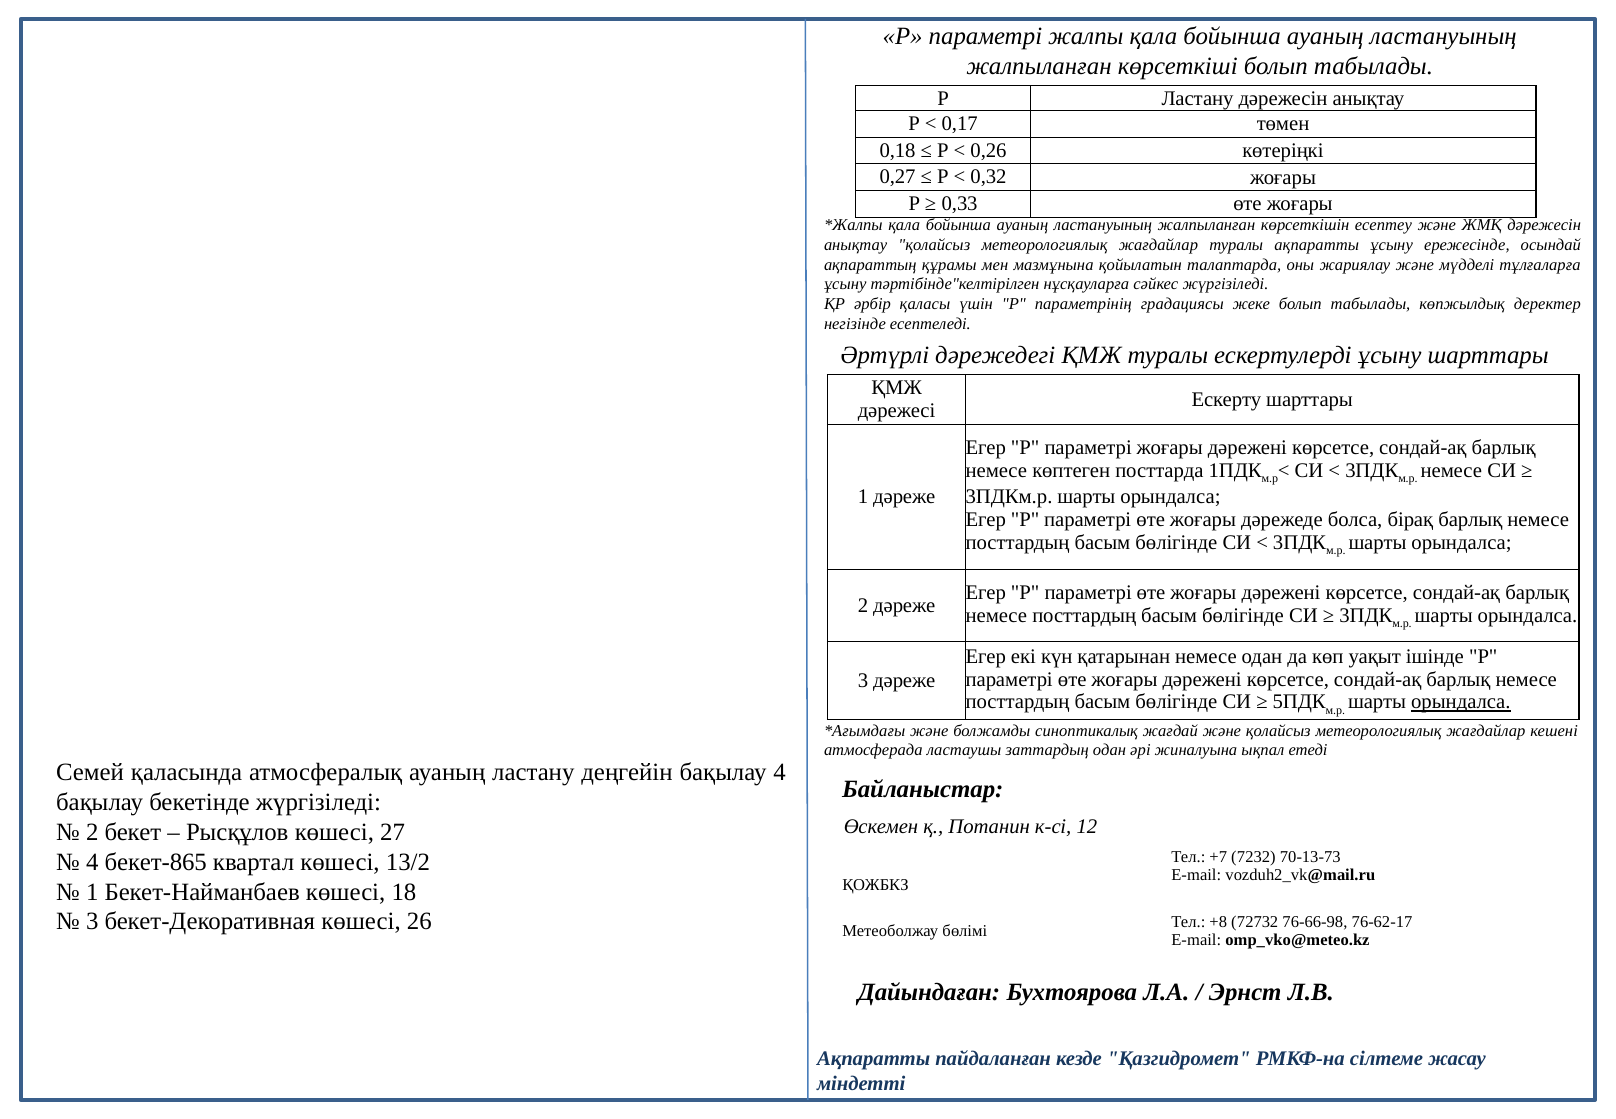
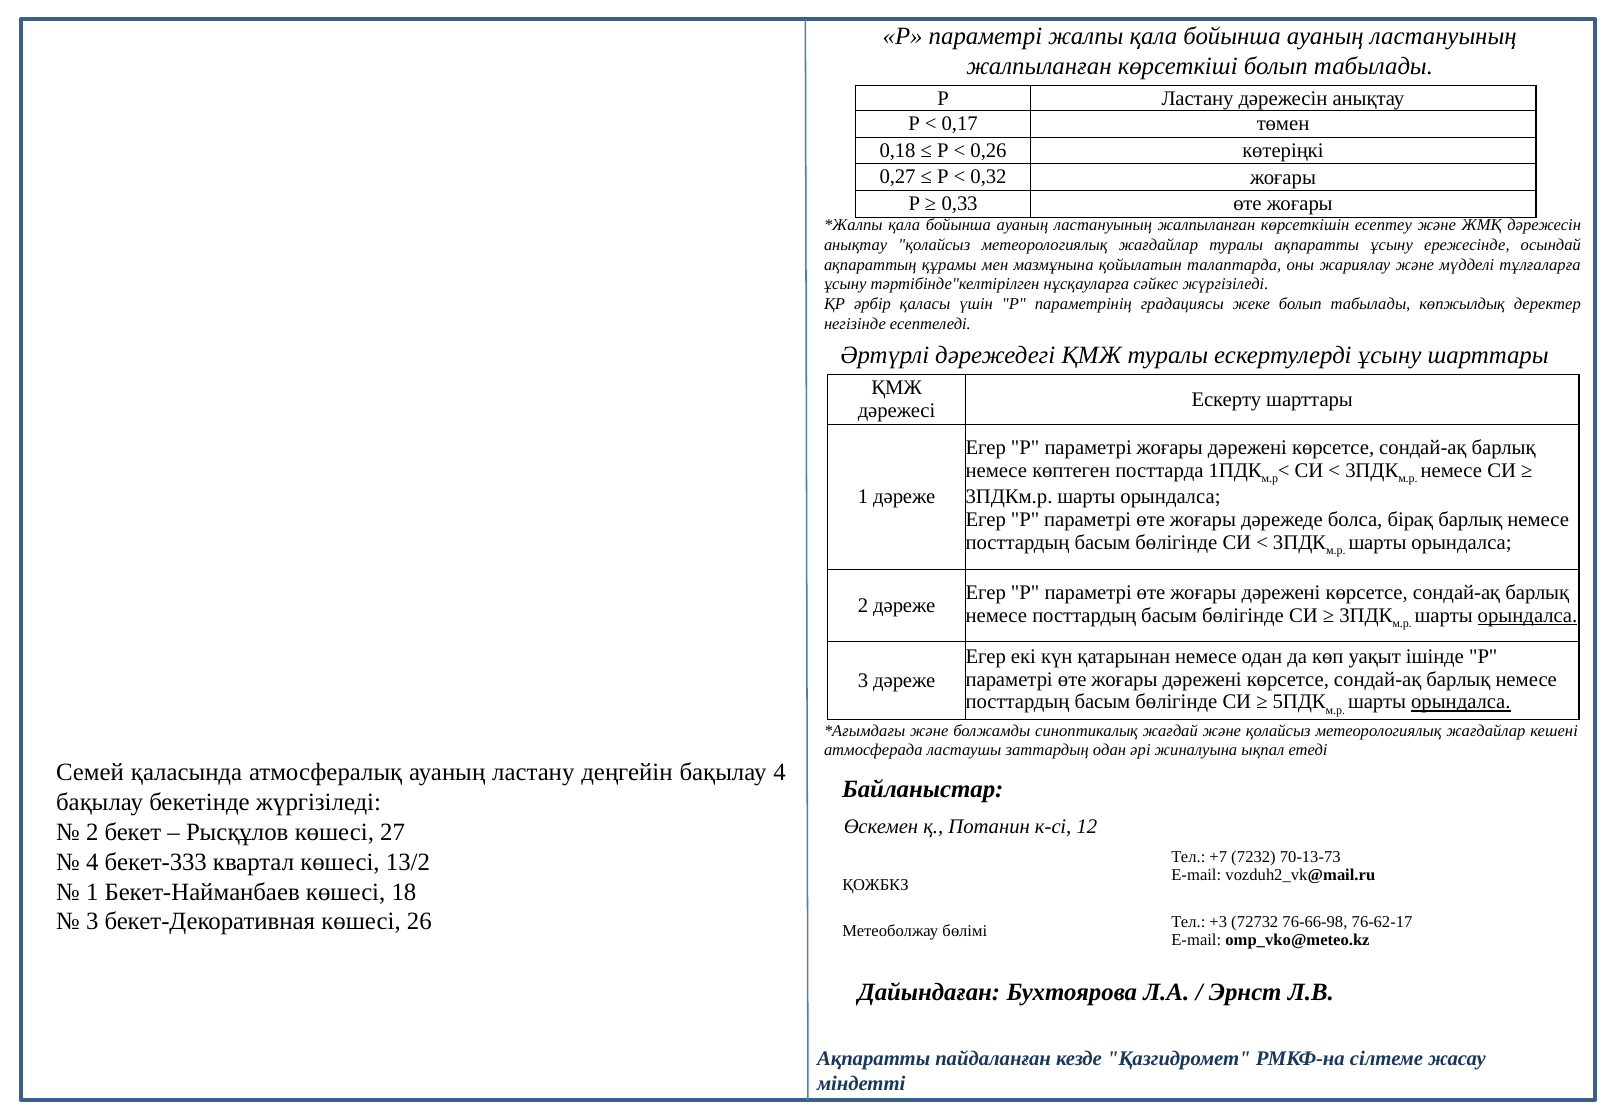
орындалса underline: none -> present (1527, 615)
бекет-865: бекет-865 -> бекет-333 (156, 862)
+8: +8 -> +3 (1218, 922)
